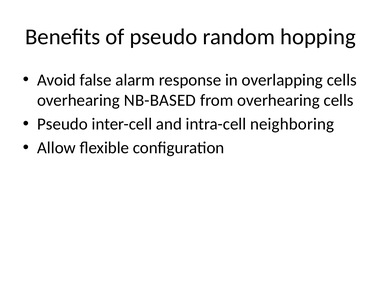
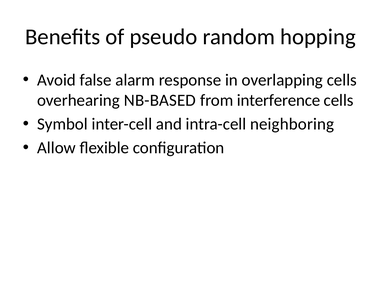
from overhearing: overhearing -> interference (279, 100)
Pseudo: Pseudo -> Symbol (62, 124)
